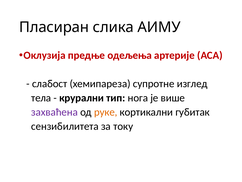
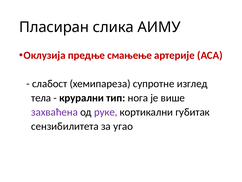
одељења: одељења -> смањење (130, 55)
руке colour: orange -> purple (106, 112)
току: току -> угао (123, 126)
